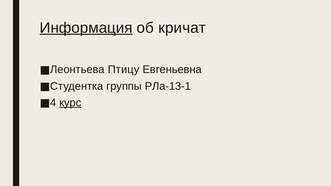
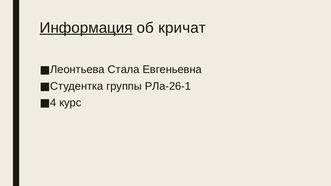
Птицу: Птицу -> Стала (124, 70)
РЛа-13-1: РЛа-13-1 -> РЛа-26-1 (168, 86)
курс underline: present -> none (70, 103)
